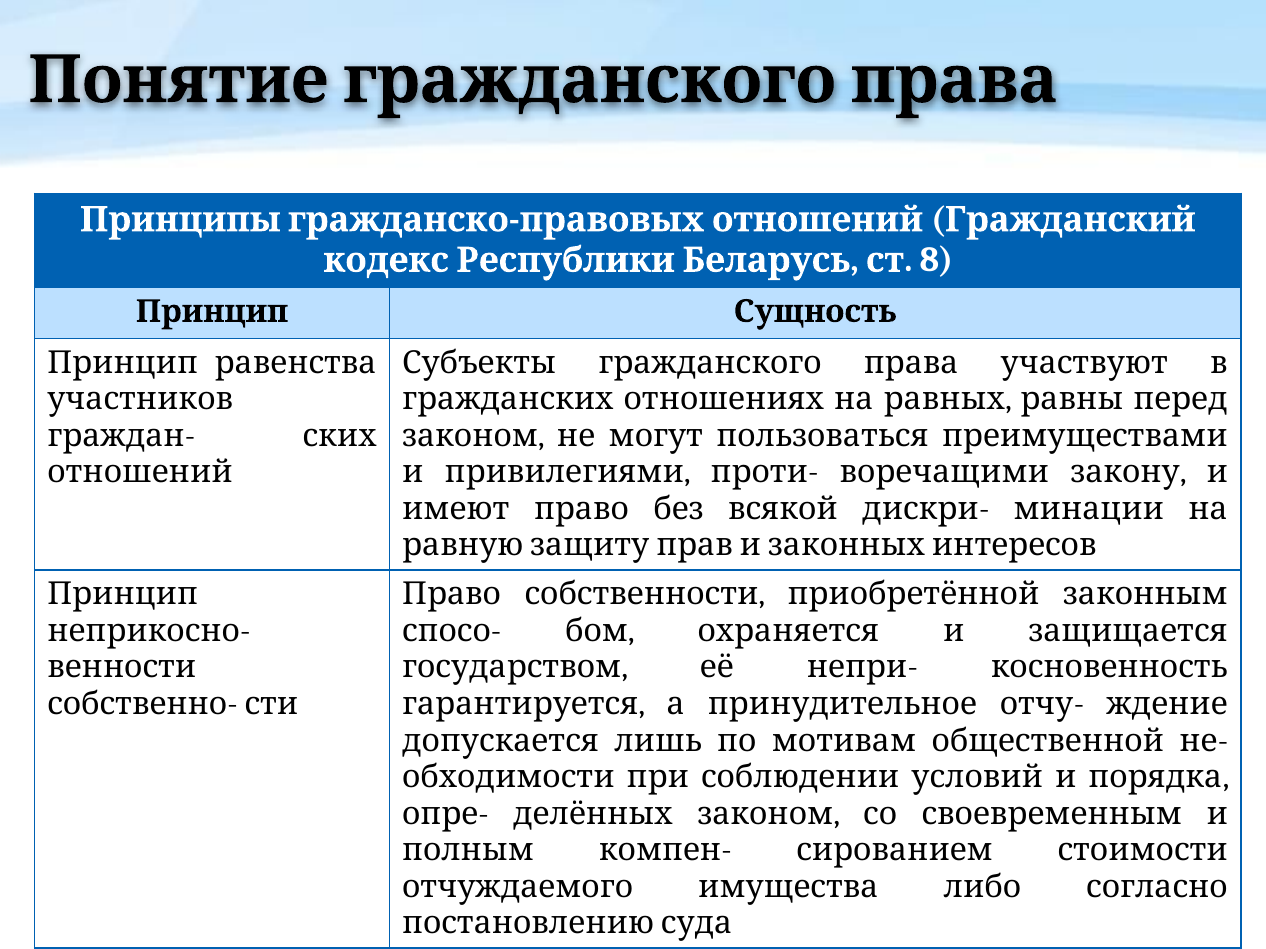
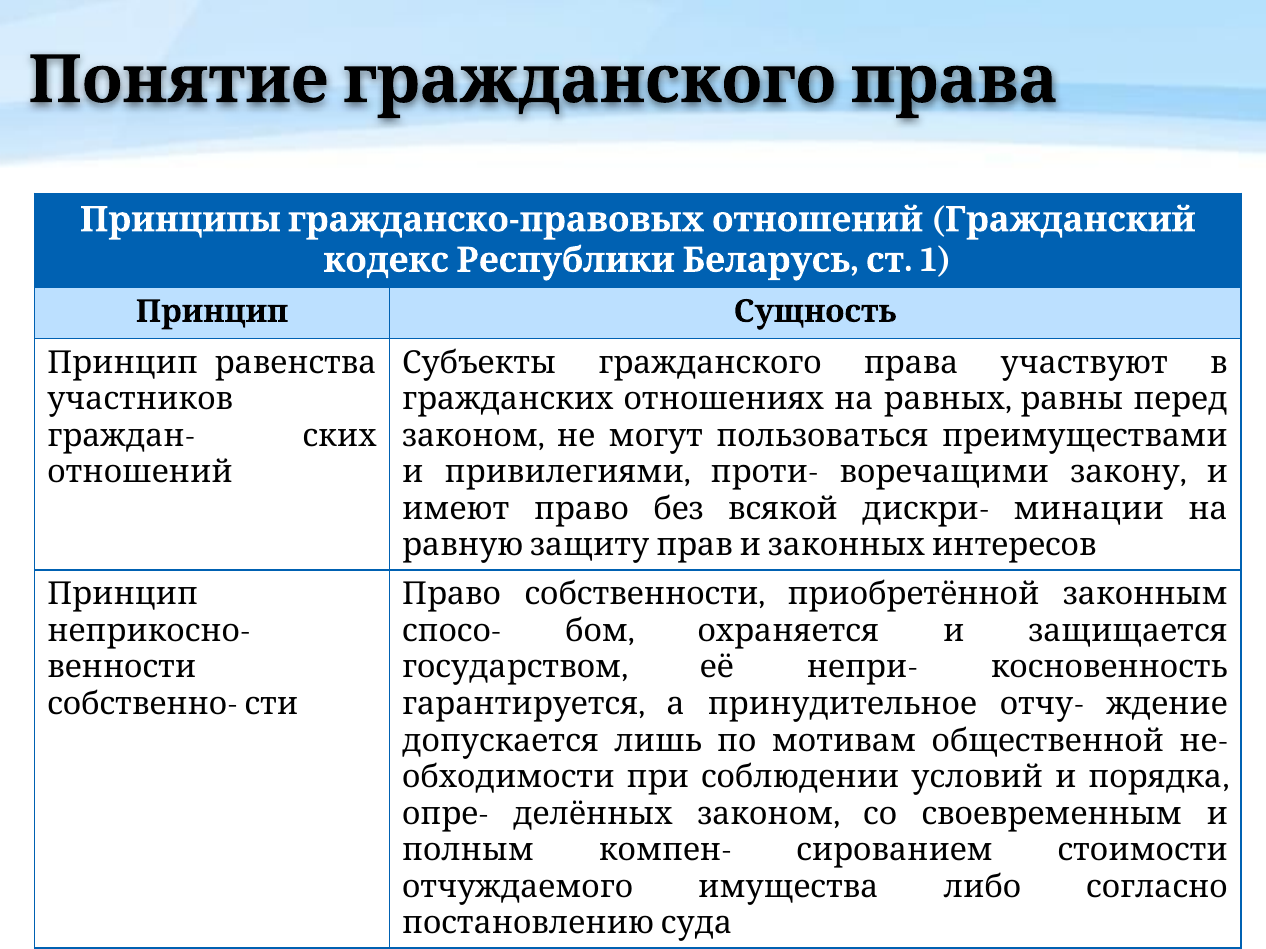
8: 8 -> 1 (936, 260)
